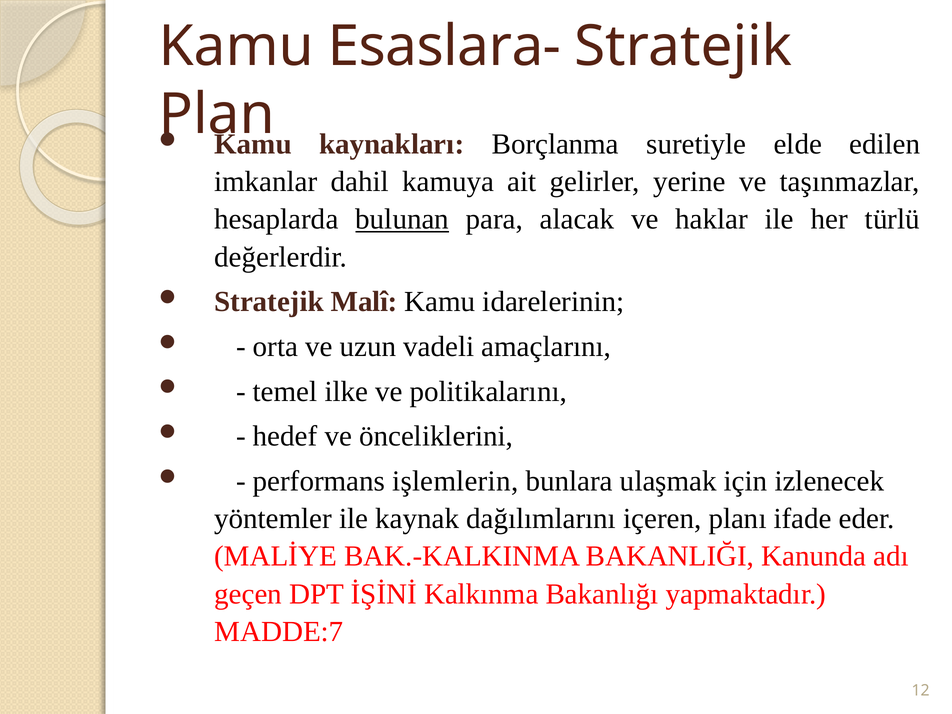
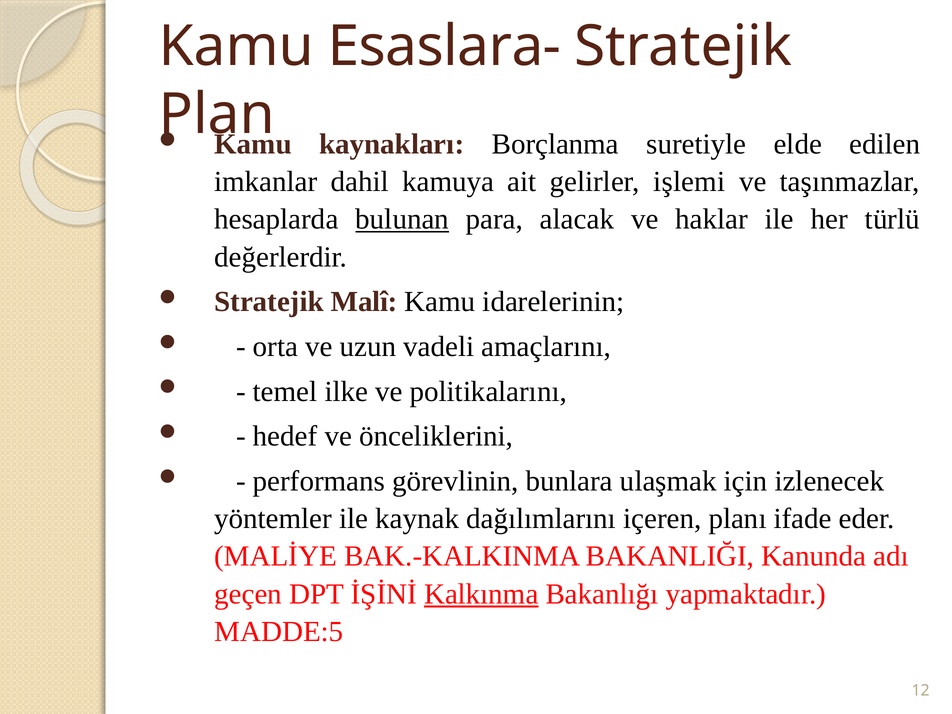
yerine: yerine -> işlemi (689, 182)
işlemlerin: işlemlerin -> görevlinin (455, 481)
Kalkınma underline: none -> present (481, 594)
MADDE:7: MADDE:7 -> MADDE:5 (279, 632)
